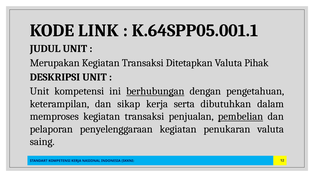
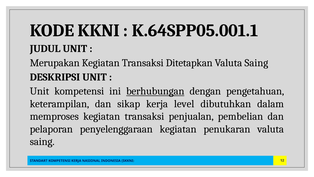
LINK: LINK -> KKNI (99, 30)
Pihak: Pihak -> Saing (256, 63)
serta: serta -> level (184, 104)
pembelian underline: present -> none (240, 116)
